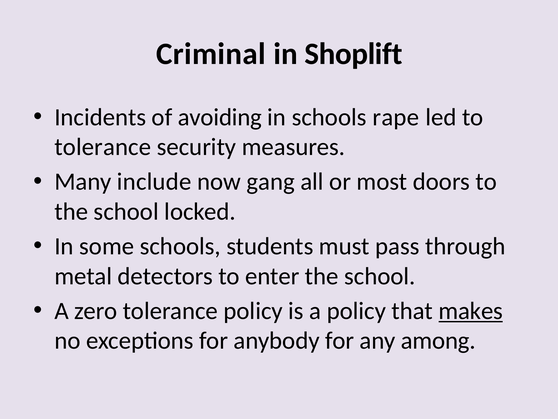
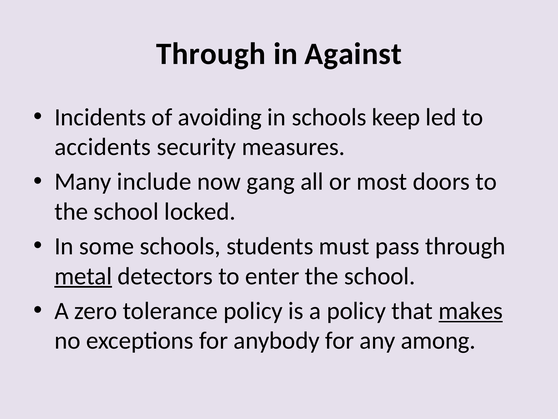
Criminal: Criminal -> Through (211, 54)
Shoplift: Shoplift -> Against (353, 54)
rape: rape -> keep (396, 117)
tolerance: tolerance -> accidents (103, 147)
metal underline: none -> present (83, 276)
